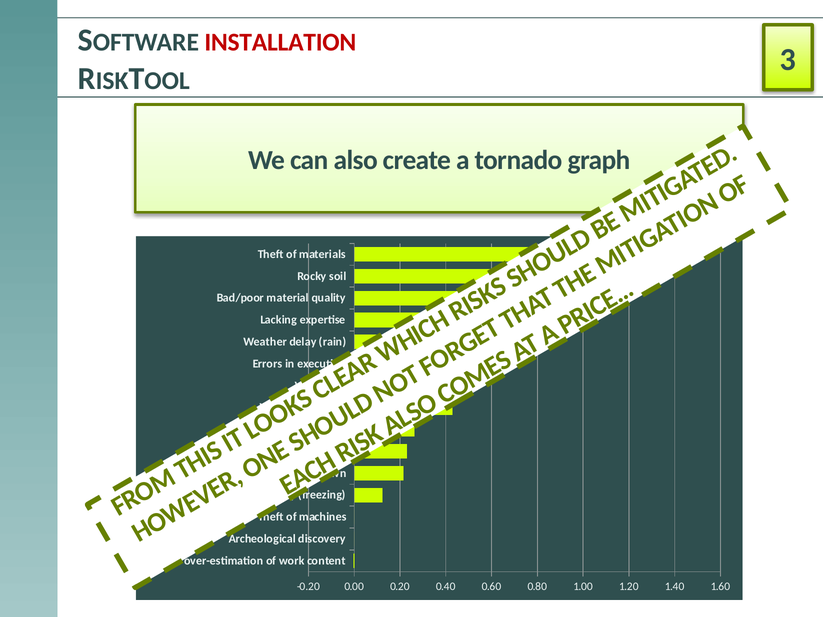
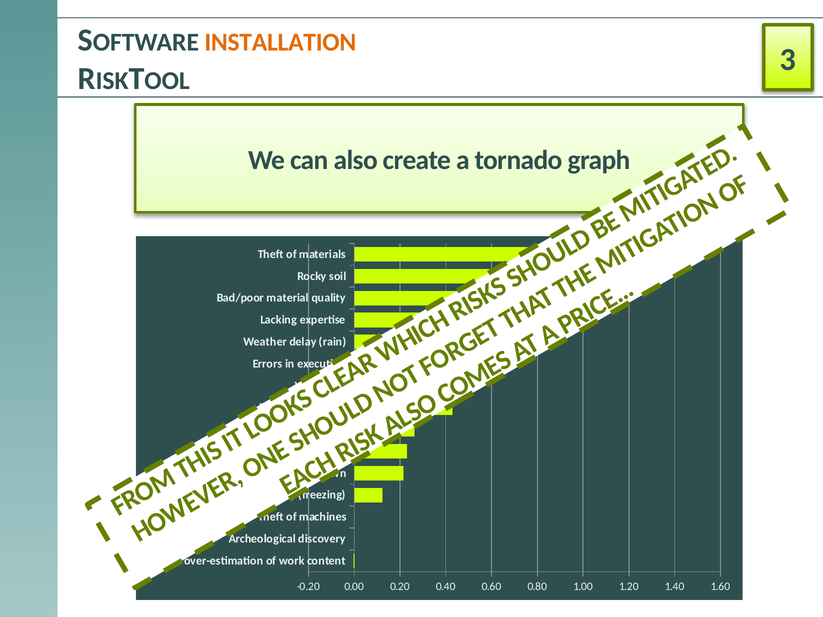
INSTALLATION colour: red -> orange (280, 43)
